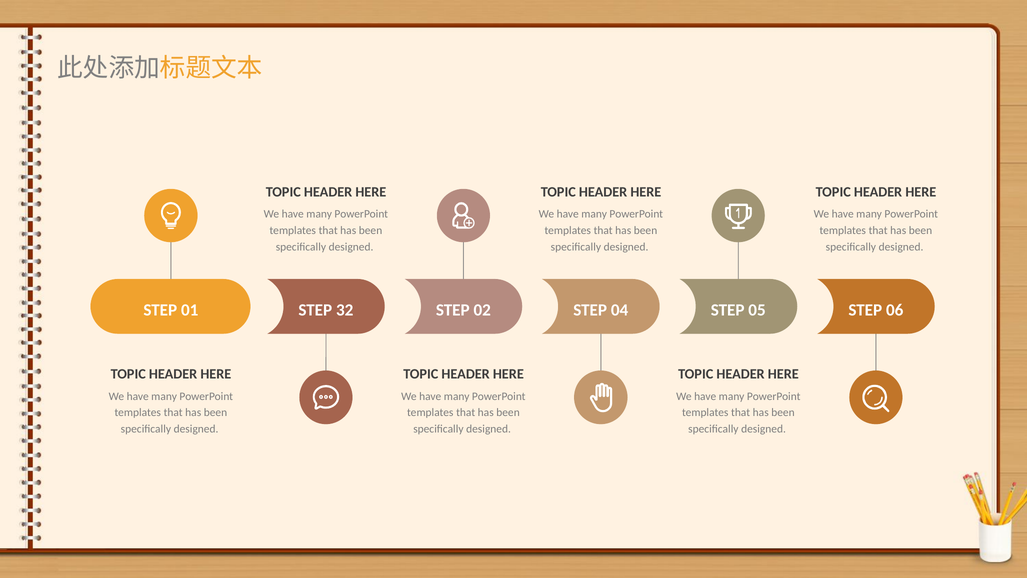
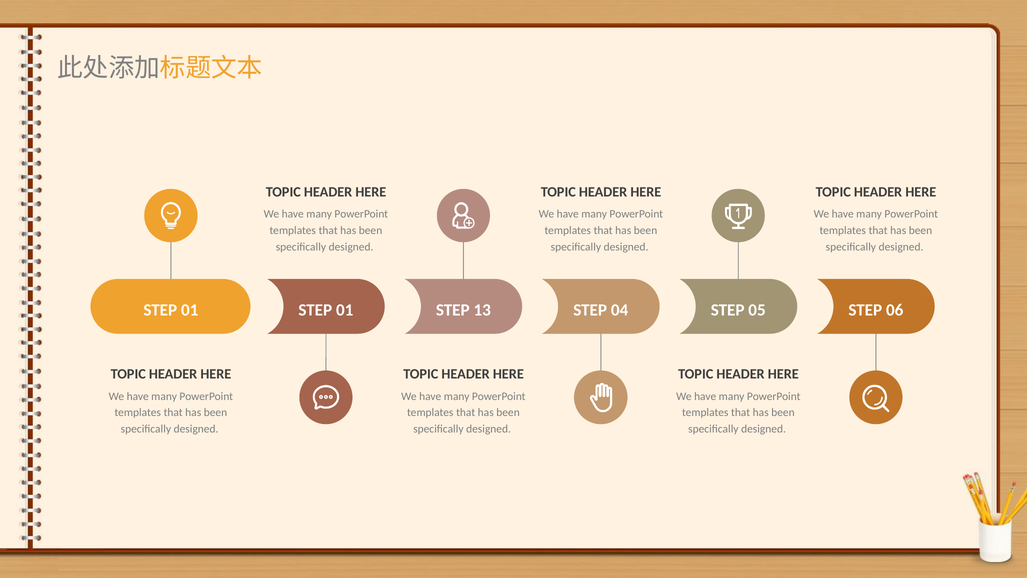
01 STEP 32: 32 -> 01 (345, 310)
02: 02 -> 13 (482, 310)
